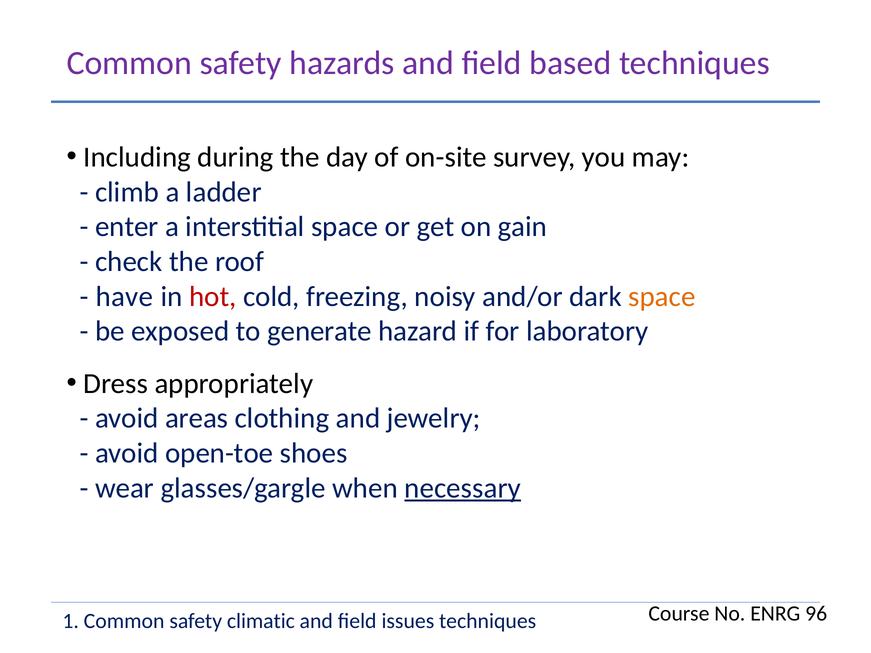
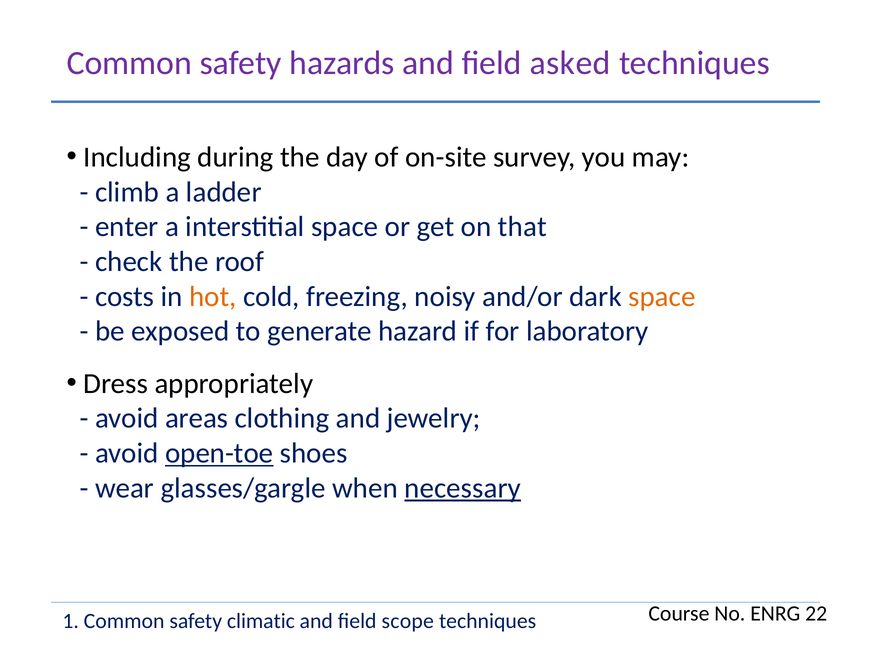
based: based -> asked (570, 63)
gain: gain -> that (522, 227)
have: have -> costs (125, 297)
hot colour: red -> orange (213, 297)
open-toe underline: none -> present (219, 453)
96: 96 -> 22 (816, 614)
issues: issues -> scope (408, 621)
